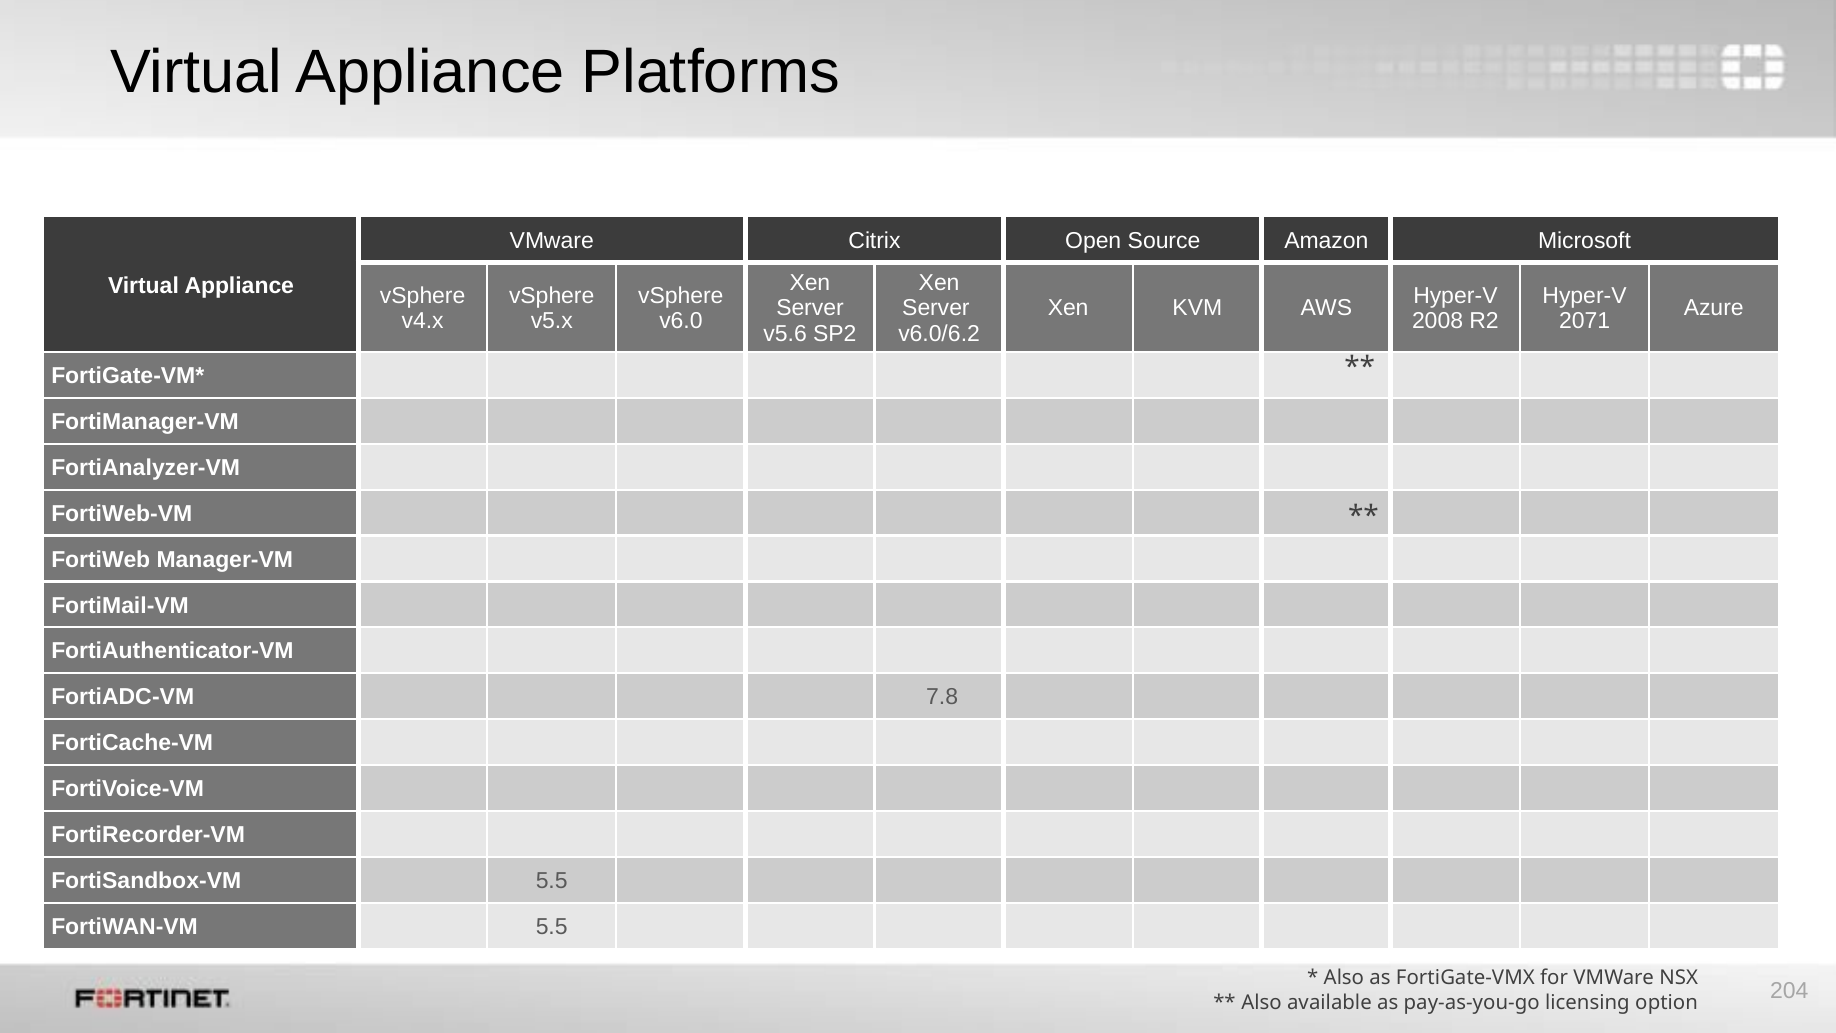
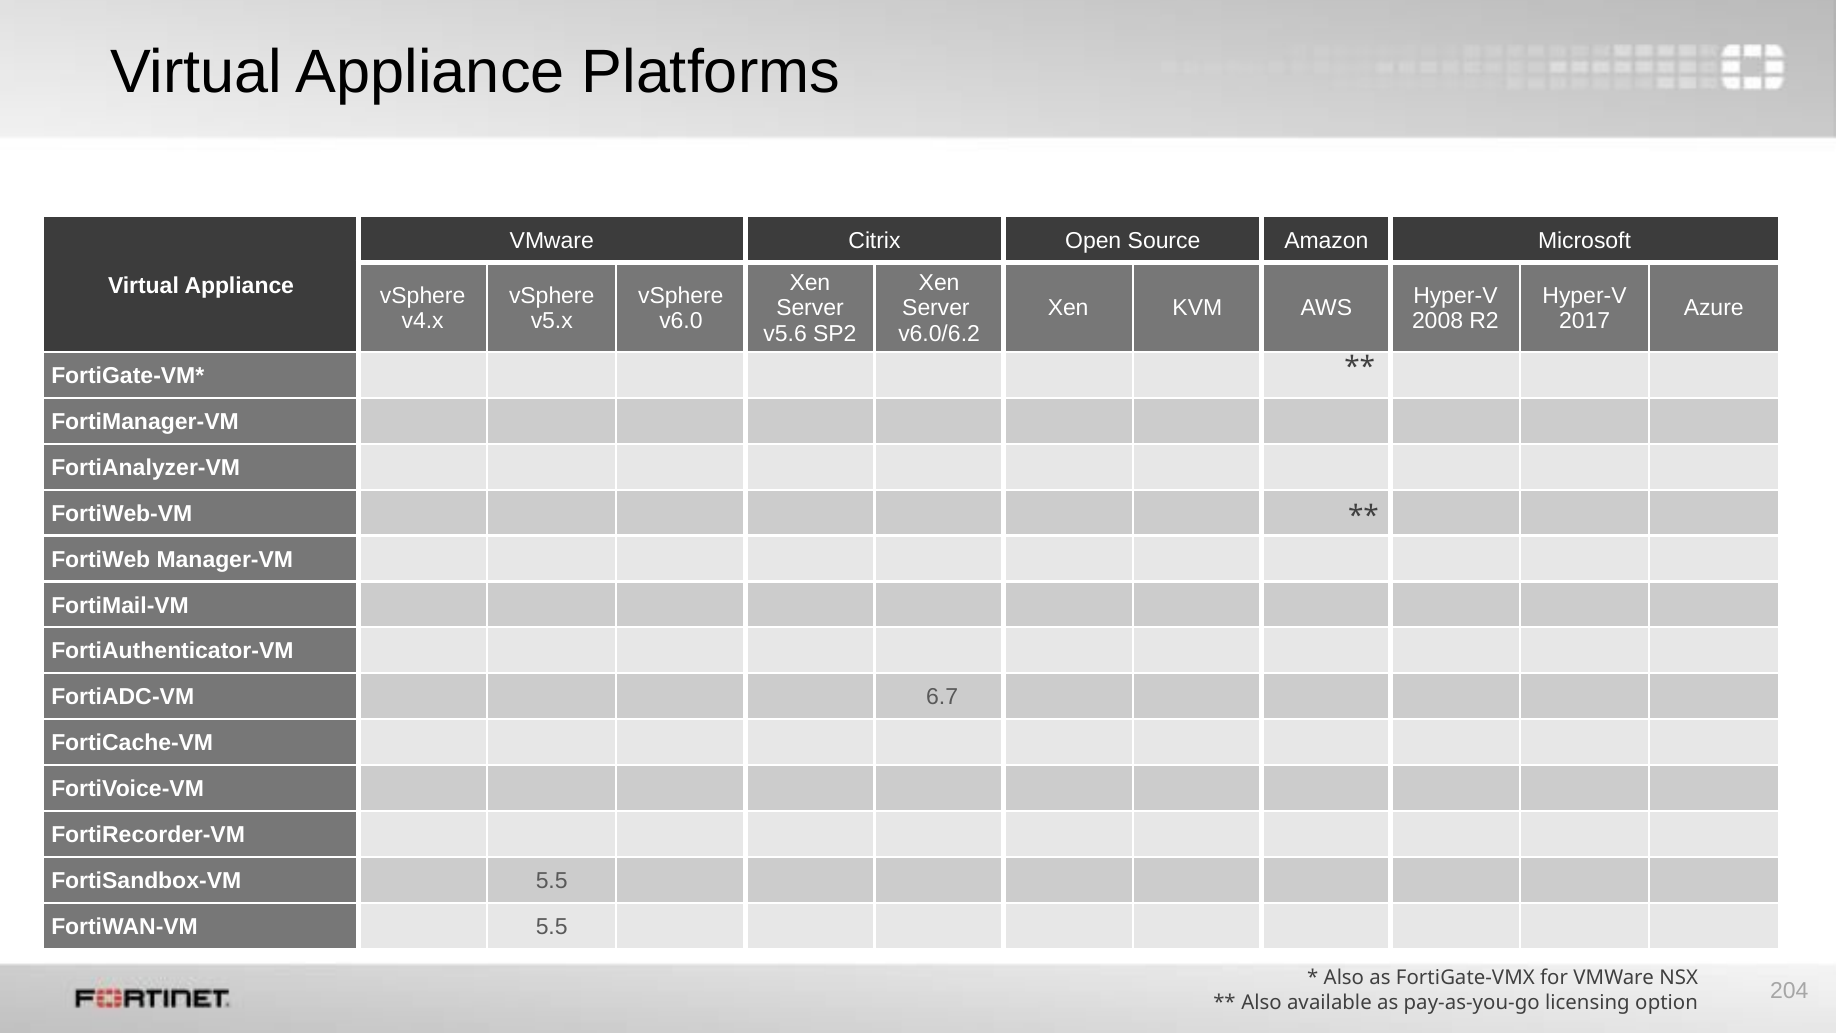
2071: 2071 -> 2017 (1585, 321)
7.8: 7.8 -> 6.7 (942, 697)
